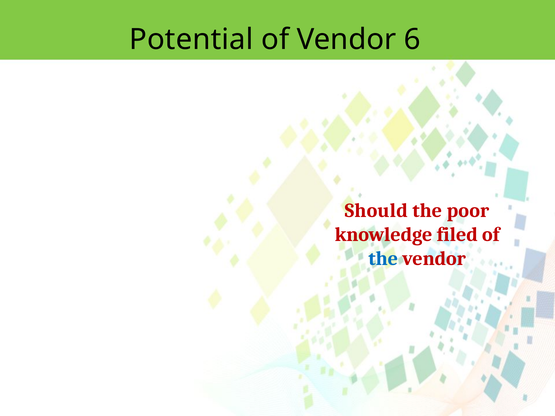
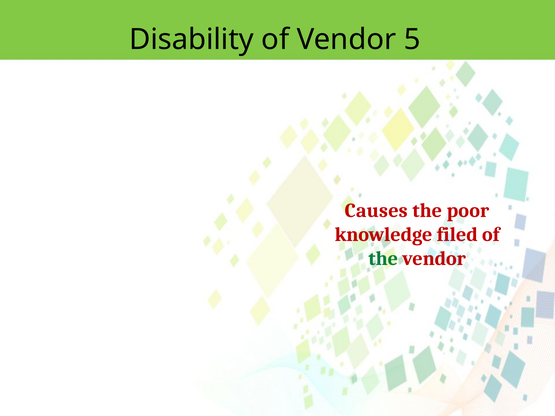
Potential: Potential -> Disability (191, 40)
6: 6 -> 5 (412, 40)
Should: Should -> Causes (376, 211)
the colour: blue -> green (383, 259)
